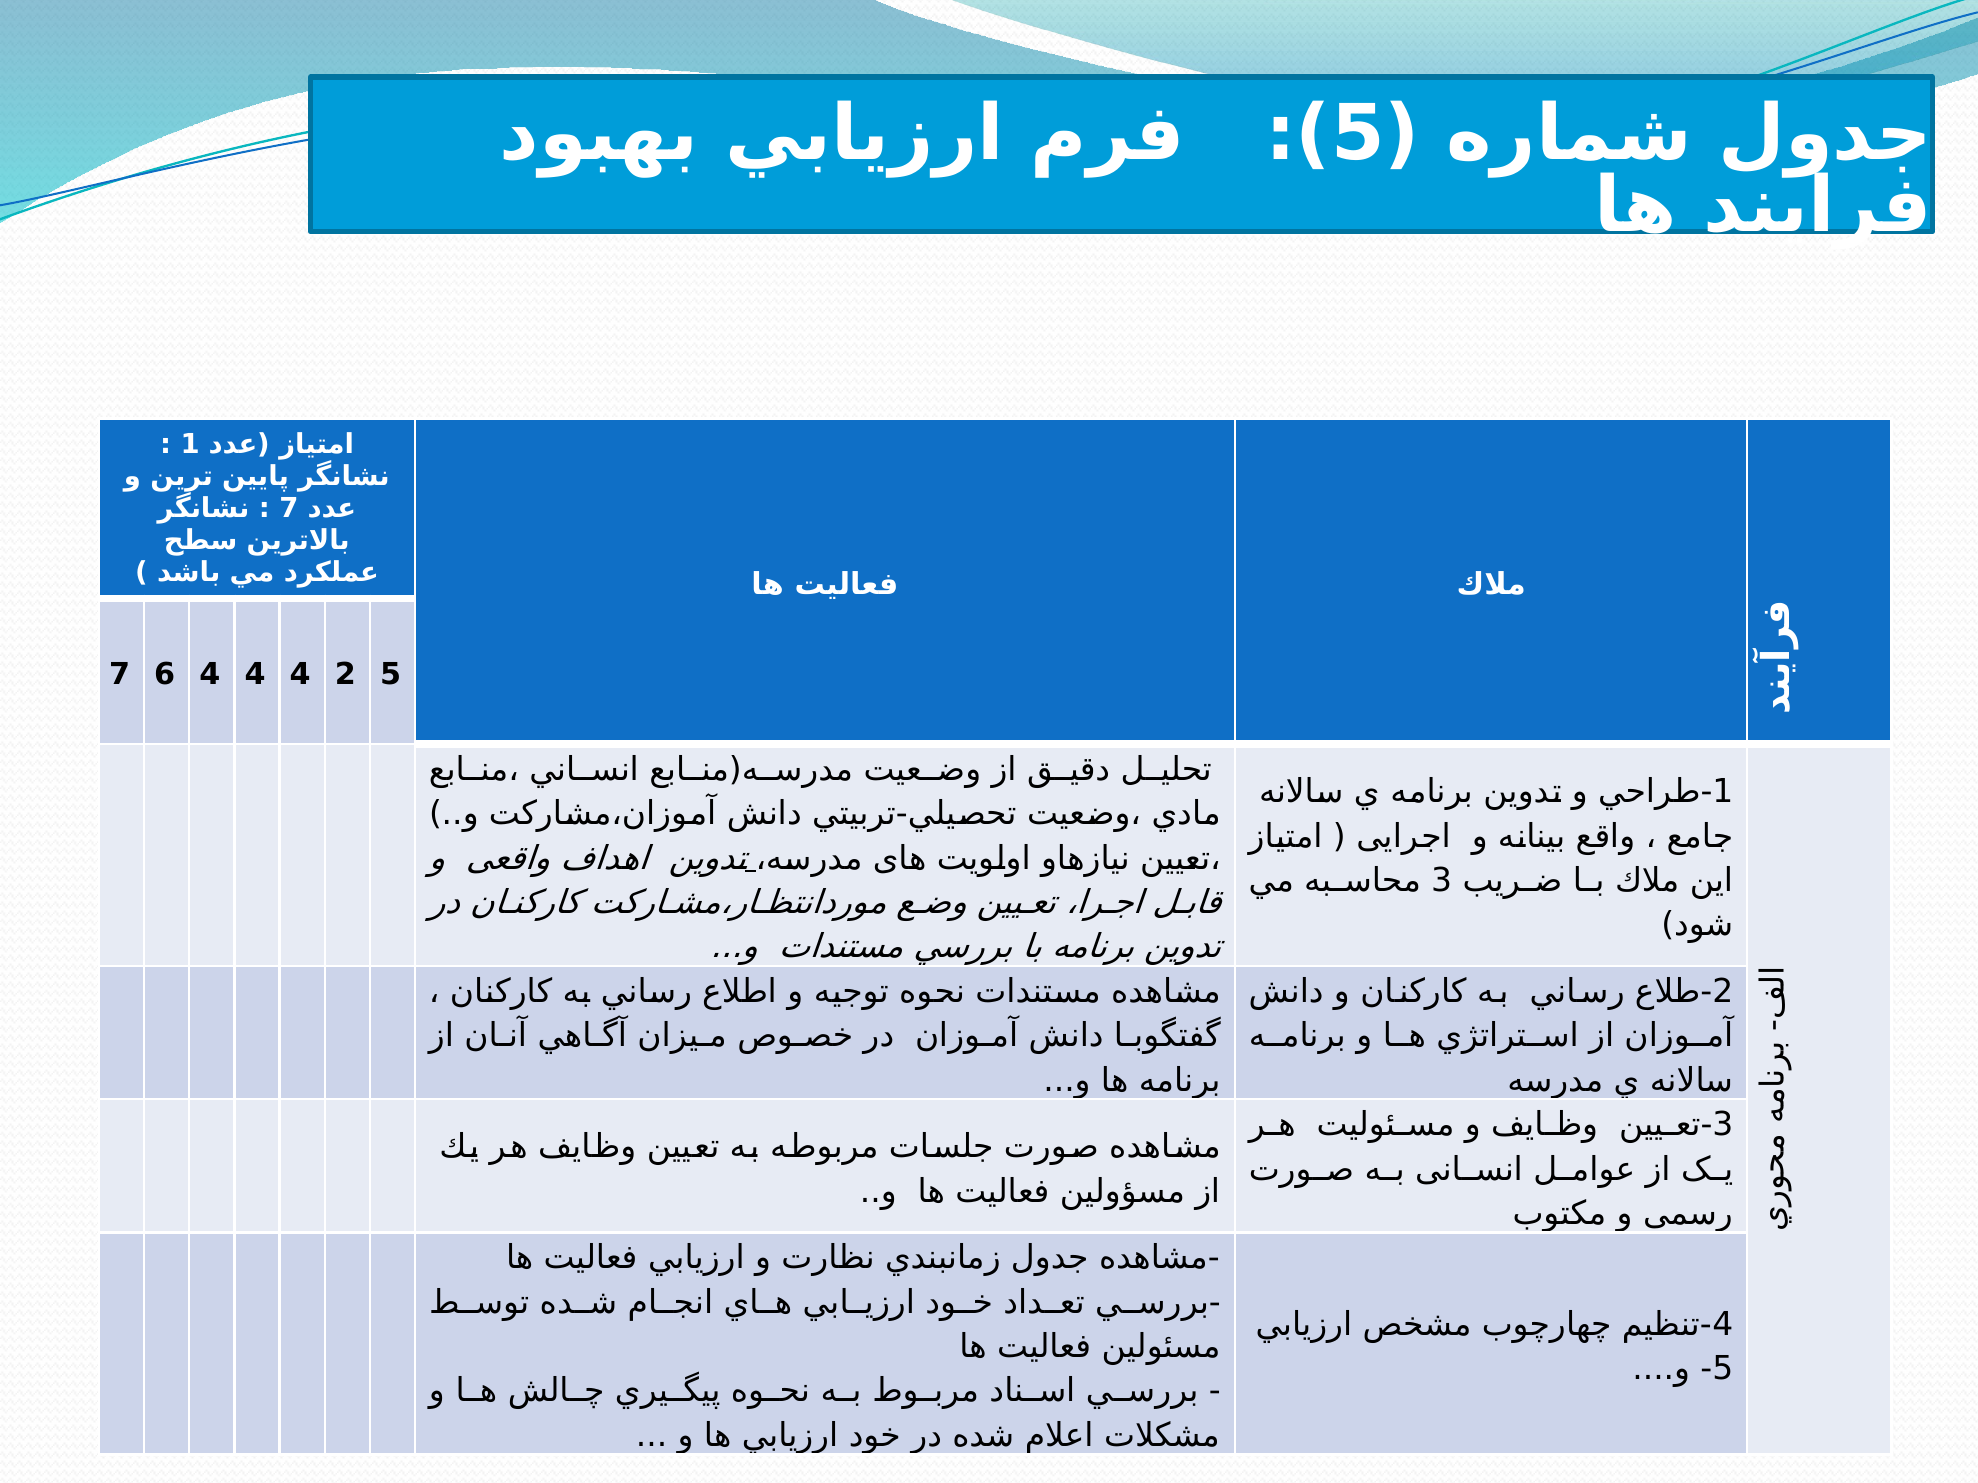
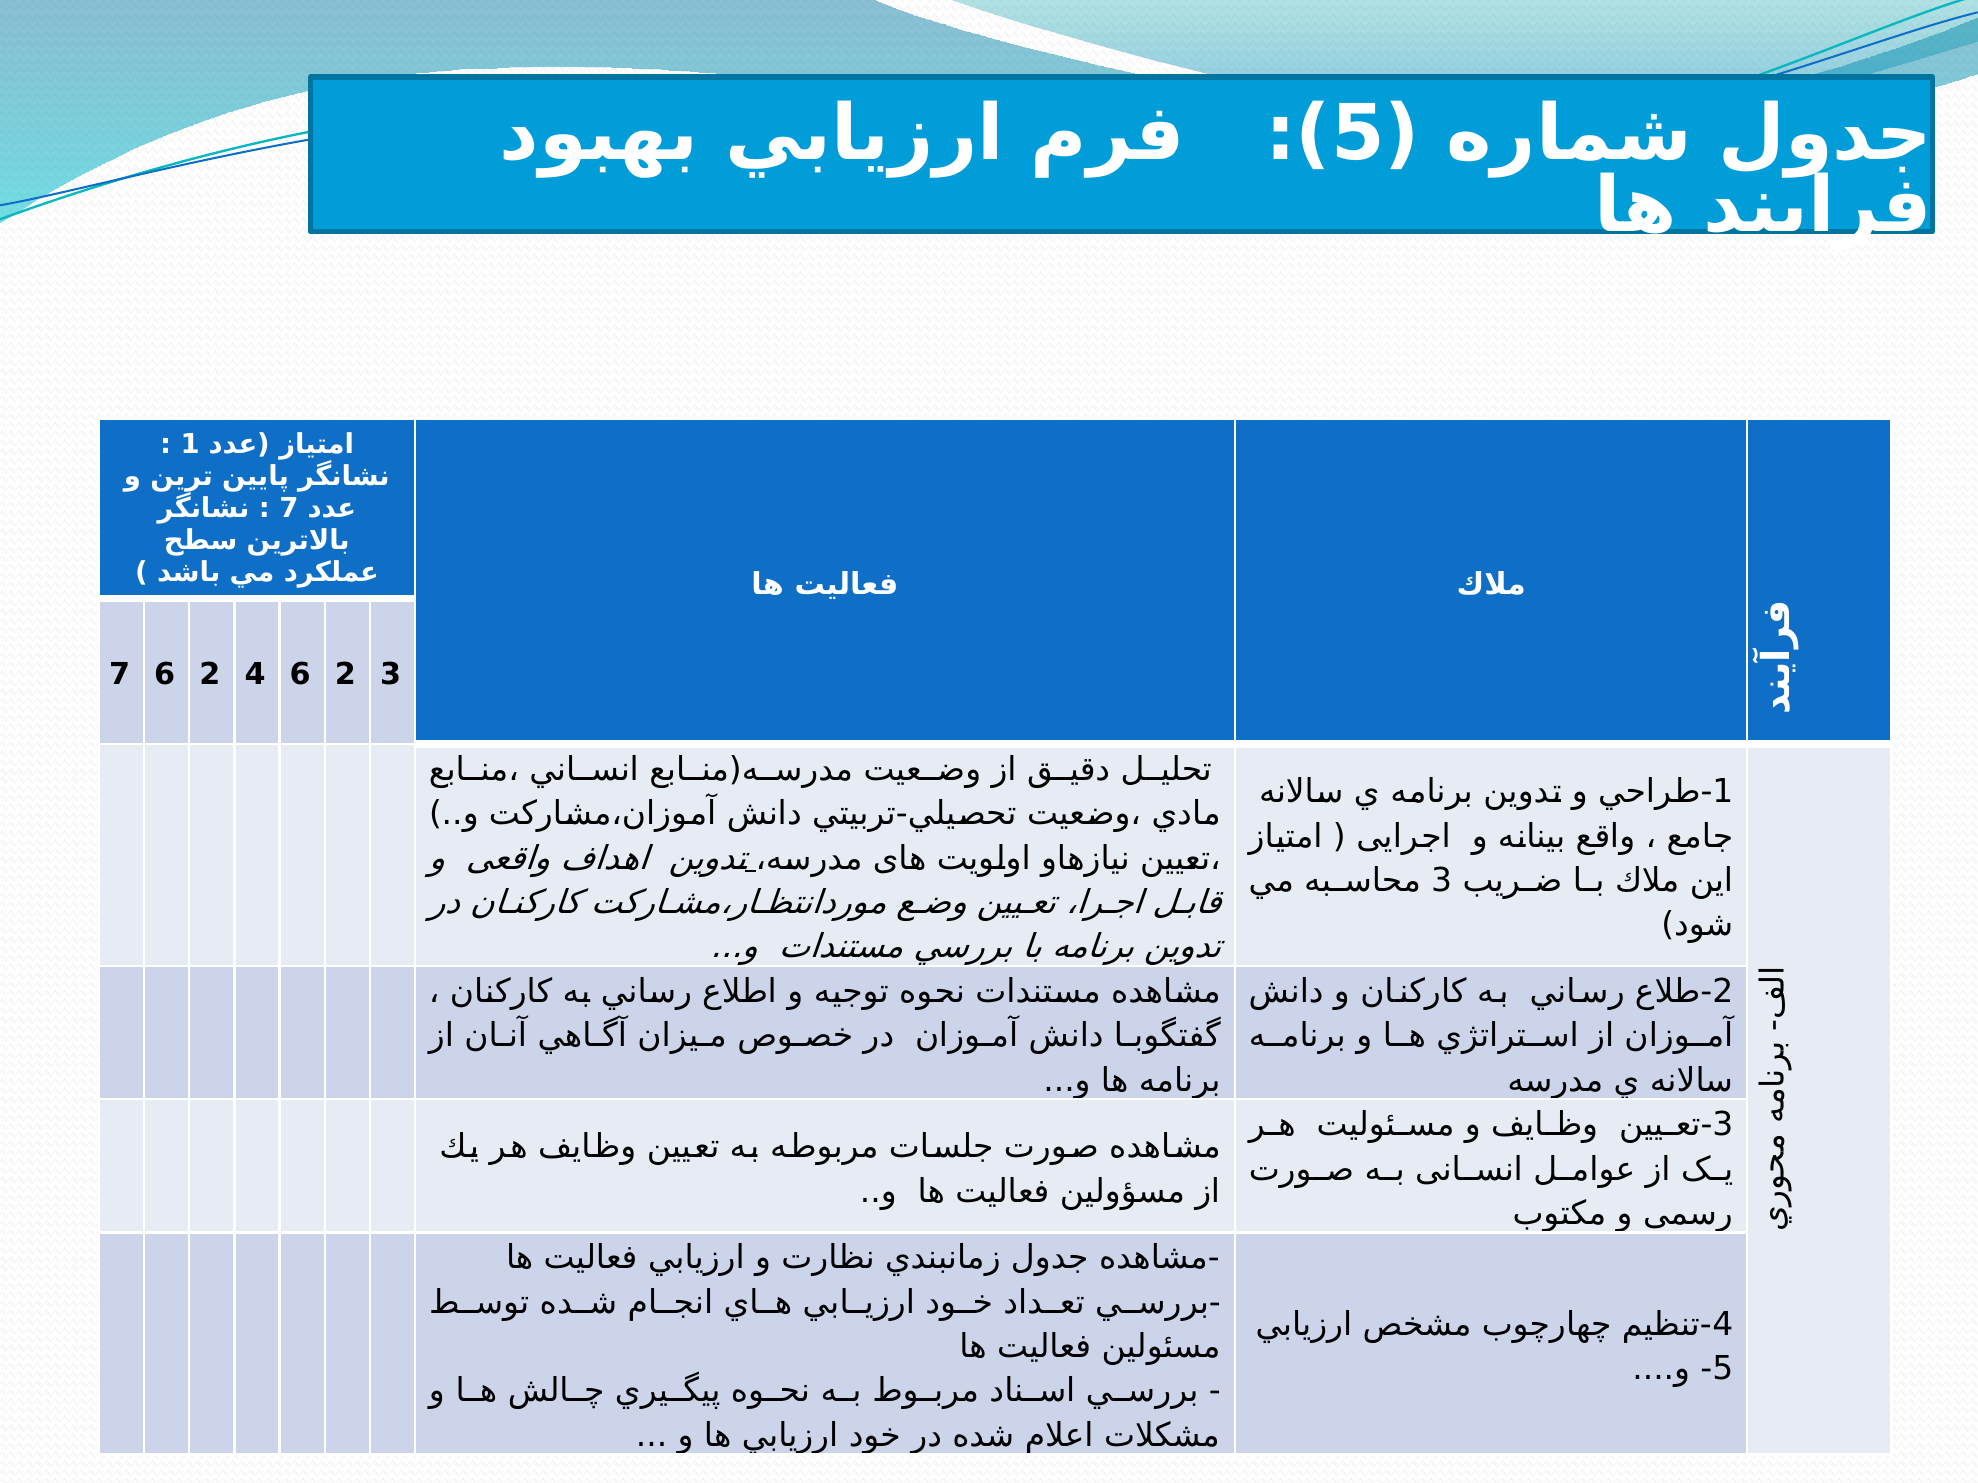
7 6 4: 4 -> 2 (210, 674)
4: 4 -> 6 (300, 674)
2 5: 5 -> 3 (391, 674)
